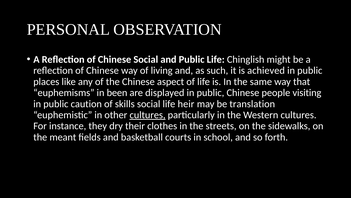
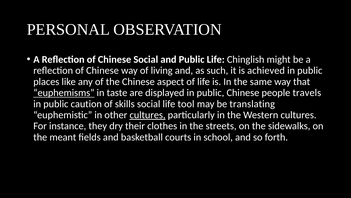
euphemisms underline: none -> present (64, 93)
been: been -> taste (117, 93)
visiting: visiting -> travels (307, 93)
heir: heir -> tool (186, 104)
translation: translation -> translating (252, 104)
